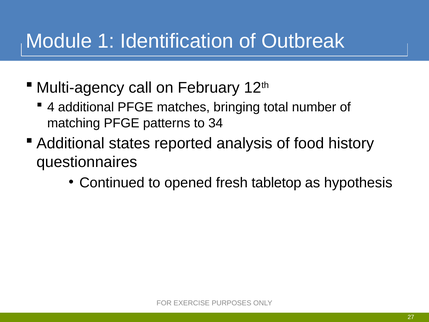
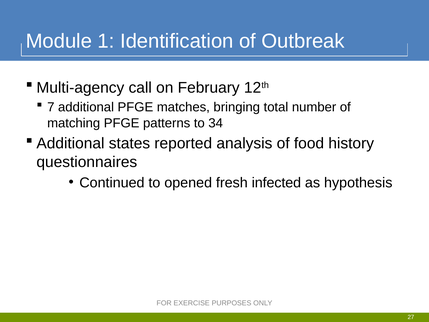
4: 4 -> 7 (51, 107)
tabletop: tabletop -> infected (276, 183)
